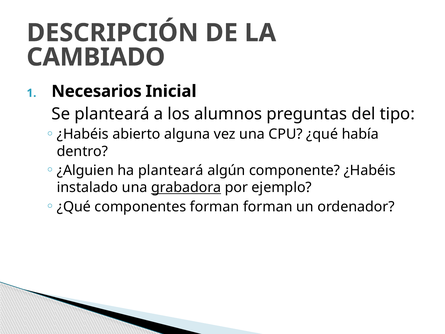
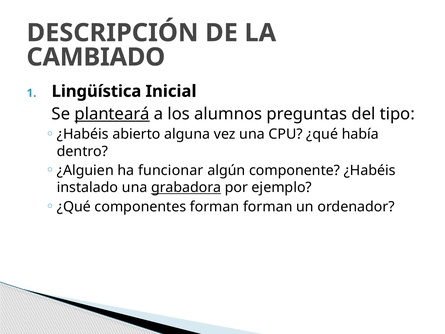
Necesarios: Necesarios -> Lingüística (97, 91)
planteará underline: none -> present (112, 114)
ha planteará: planteará -> funcionar (171, 170)
